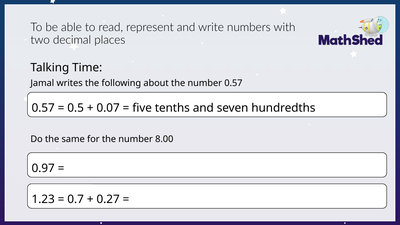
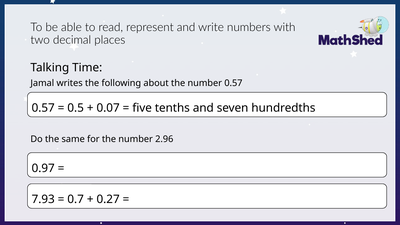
8.00: 8.00 -> 2.96 (164, 139)
1.23: 1.23 -> 7.93 (43, 199)
